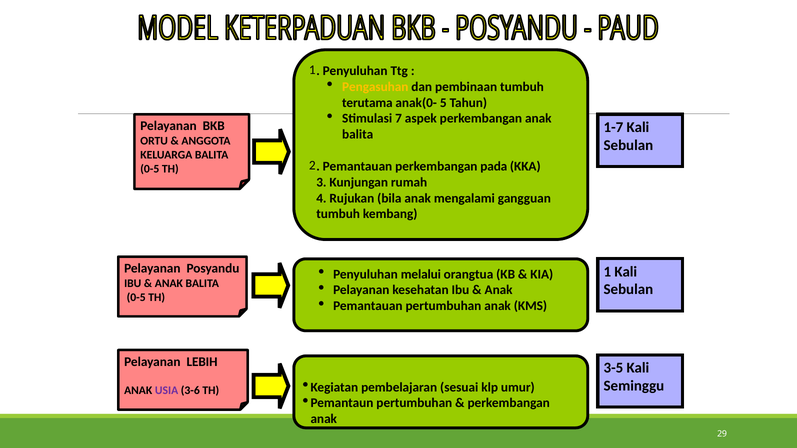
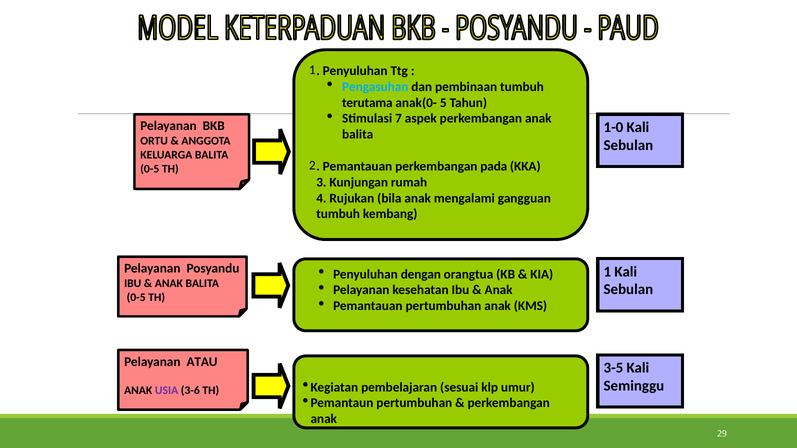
Pengasuhan colour: yellow -> light blue (375, 87)
1-7: 1-7 -> 1-0 (613, 127)
melalui: melalui -> dengan (421, 274)
LEBIH: LEBIH -> ATAU (202, 362)
